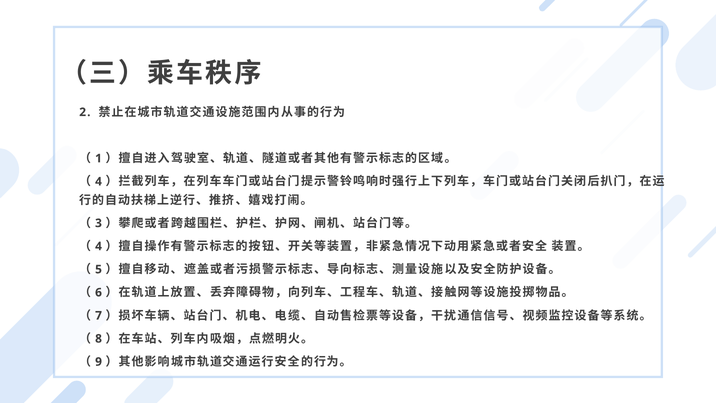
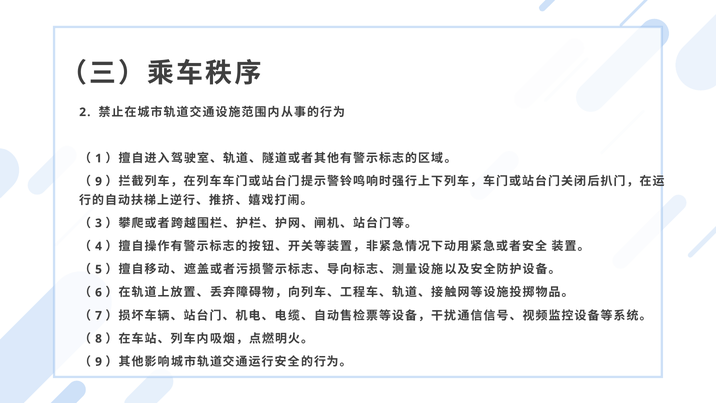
4: 4 -> 9 (99, 181)
